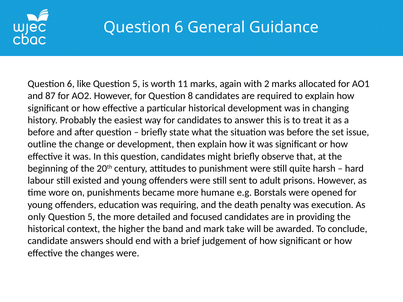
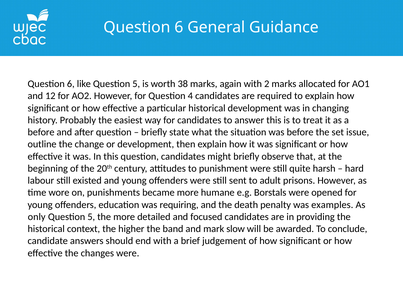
11: 11 -> 38 (183, 84)
87: 87 -> 12 (50, 96)
8: 8 -> 4 (190, 96)
execution: execution -> examples (332, 205)
take: take -> slow (236, 229)
